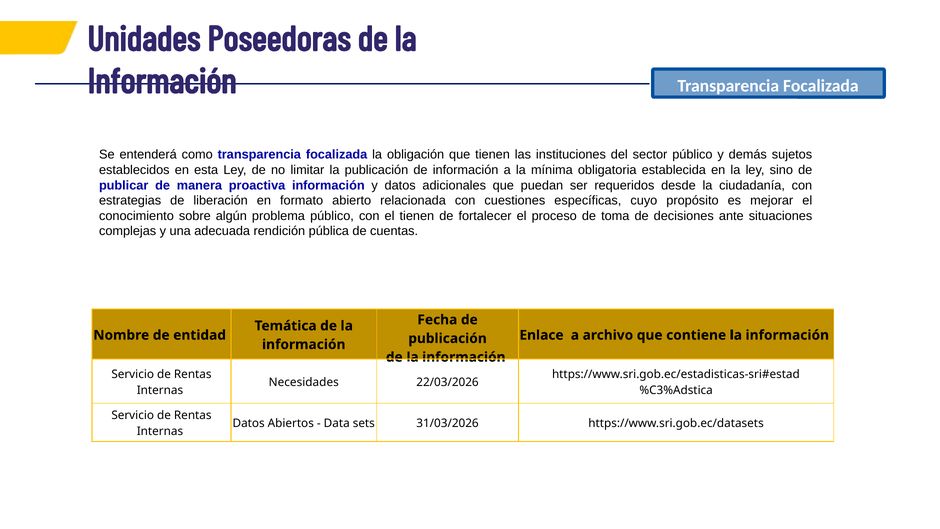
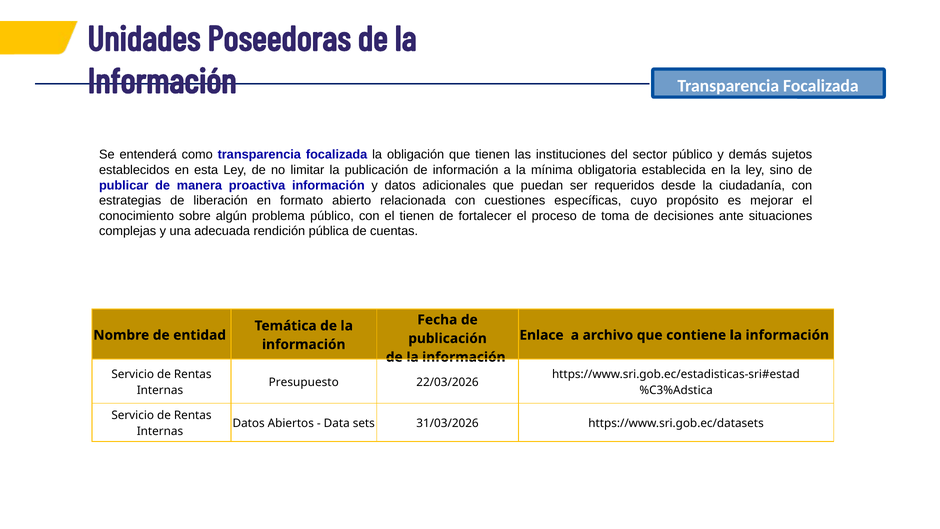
Necesidades: Necesidades -> Presupuesto (304, 382)
